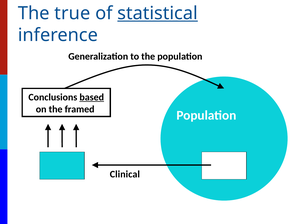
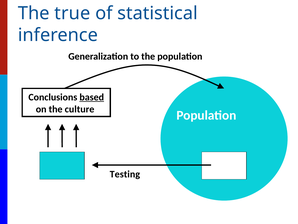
statistical underline: present -> none (158, 13)
framed: framed -> culture (80, 109)
Clinical: Clinical -> Testing (125, 174)
